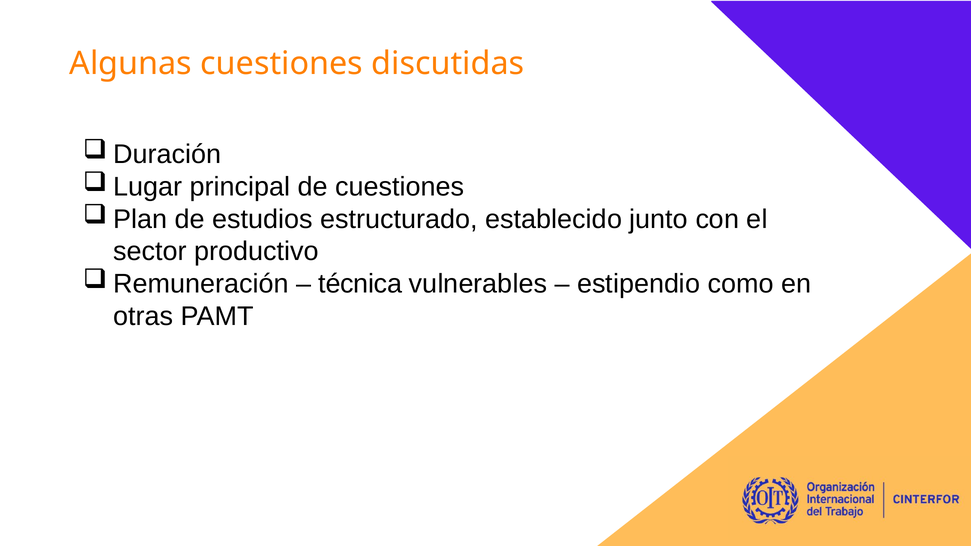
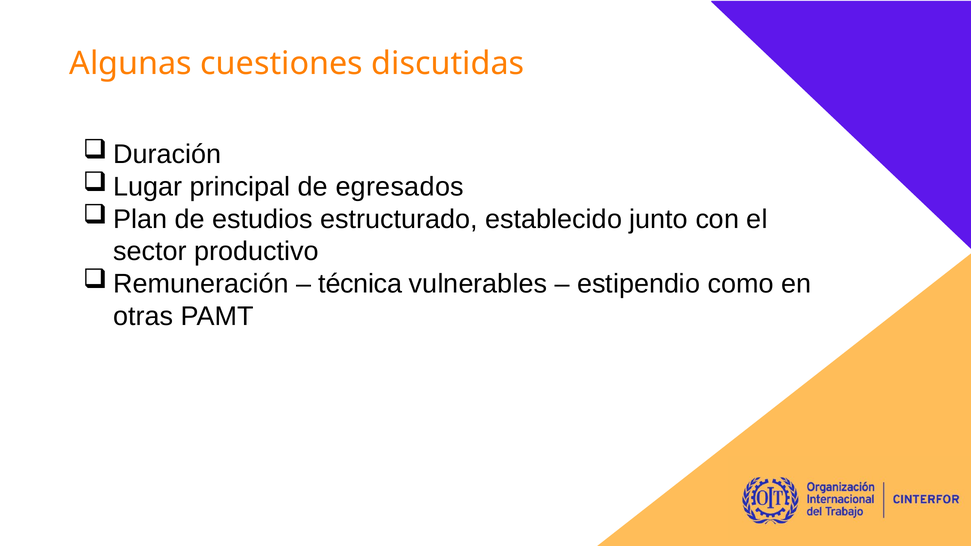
de cuestiones: cuestiones -> egresados (400, 187)
